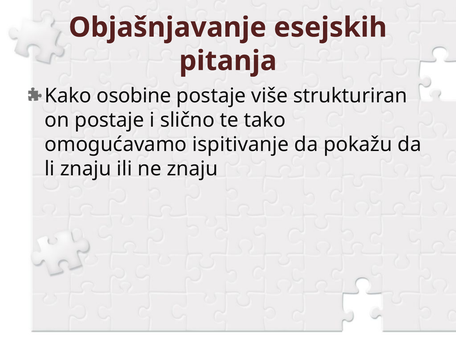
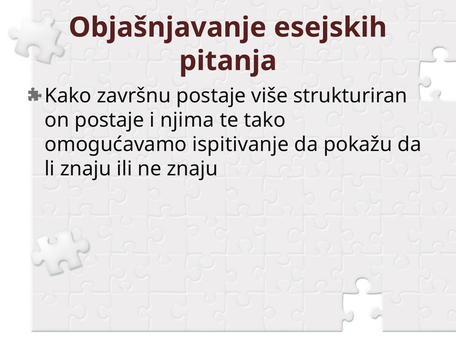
osobine: osobine -> završnu (134, 96)
slično: slično -> njima (187, 120)
